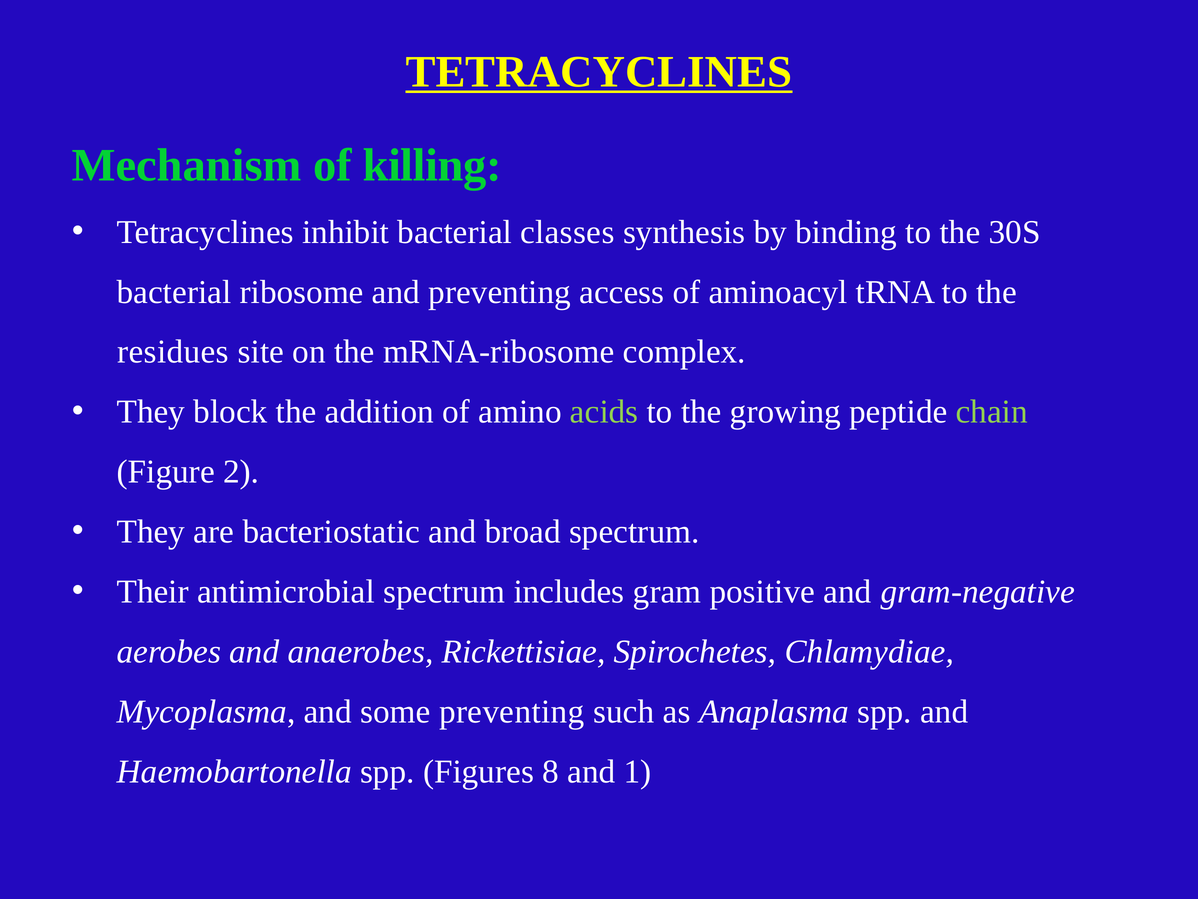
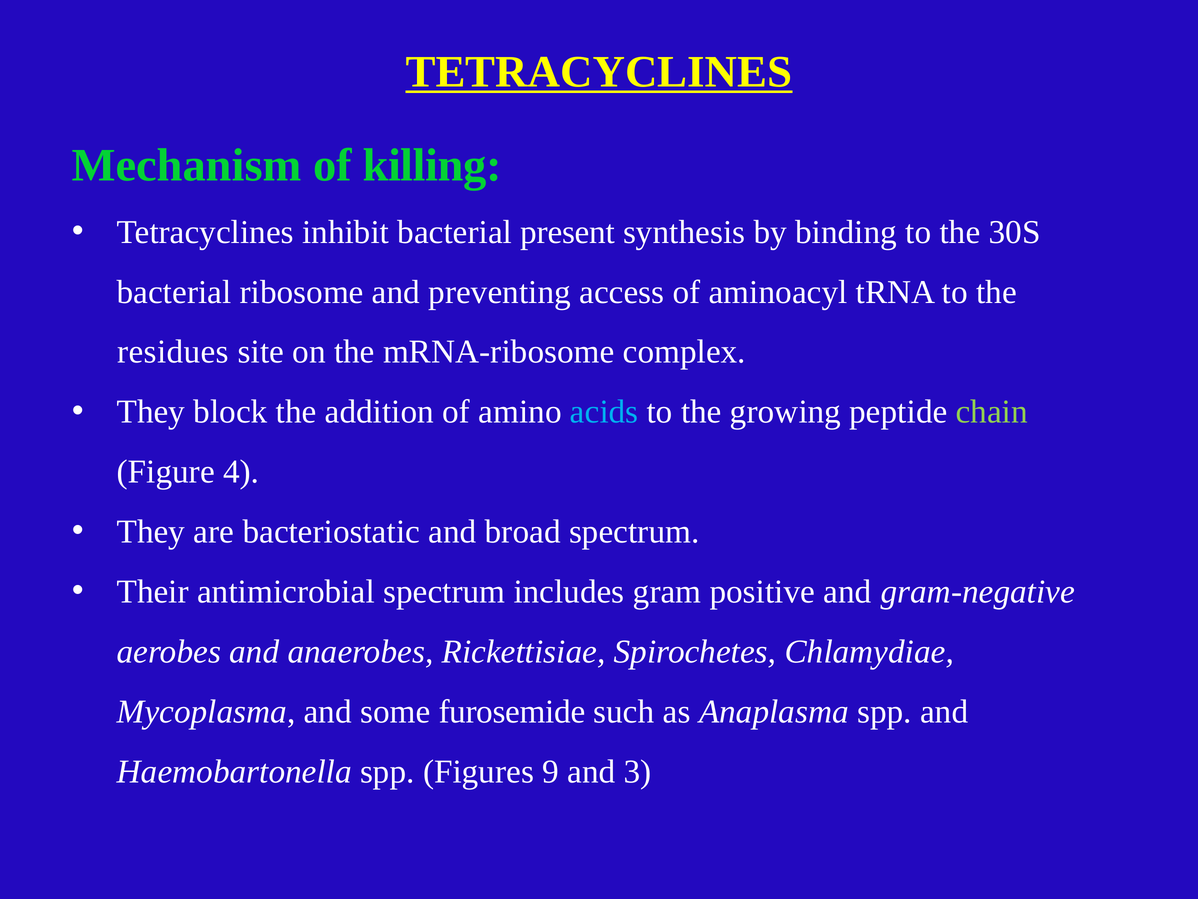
classes: classes -> present (568, 232)
acids colour: light green -> light blue (604, 412)
2: 2 -> 4 (241, 472)
some preventing: preventing -> furosemide (512, 711)
8: 8 -> 9 (551, 771)
1: 1 -> 3 (638, 771)
